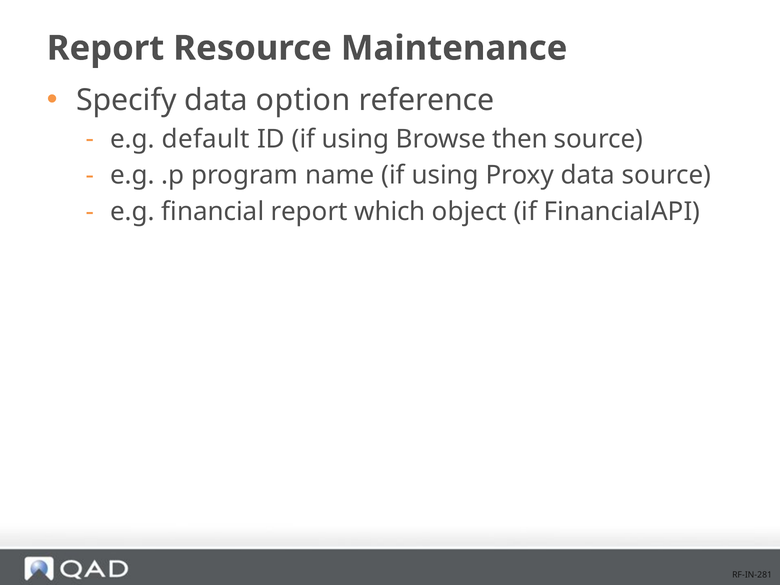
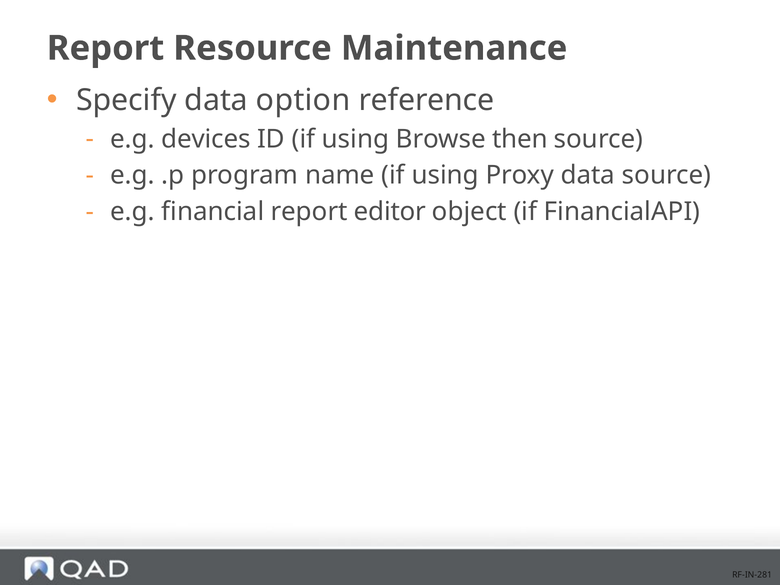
default: default -> devices (206, 139)
which: which -> editor (390, 212)
